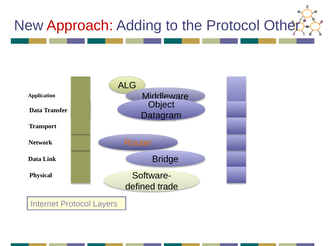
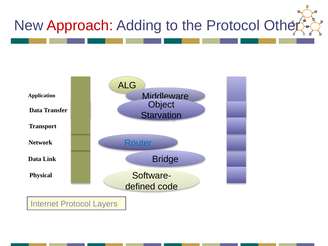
Datagram: Datagram -> Starvation (161, 115)
Router colour: orange -> blue (138, 143)
trade: trade -> code (168, 186)
